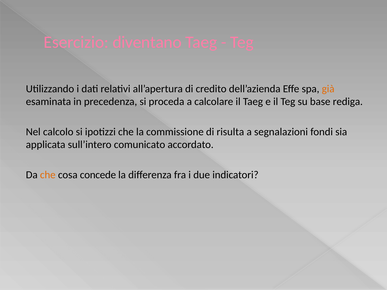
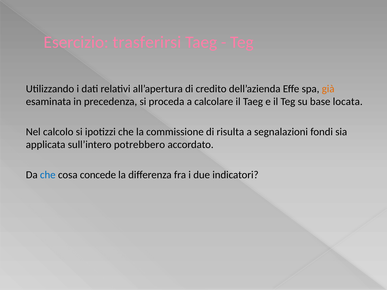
diventano: diventano -> trasferirsi (147, 42)
rediga: rediga -> locata (348, 102)
comunicato: comunicato -> potrebbero (139, 145)
che colour: orange -> blue (48, 175)
